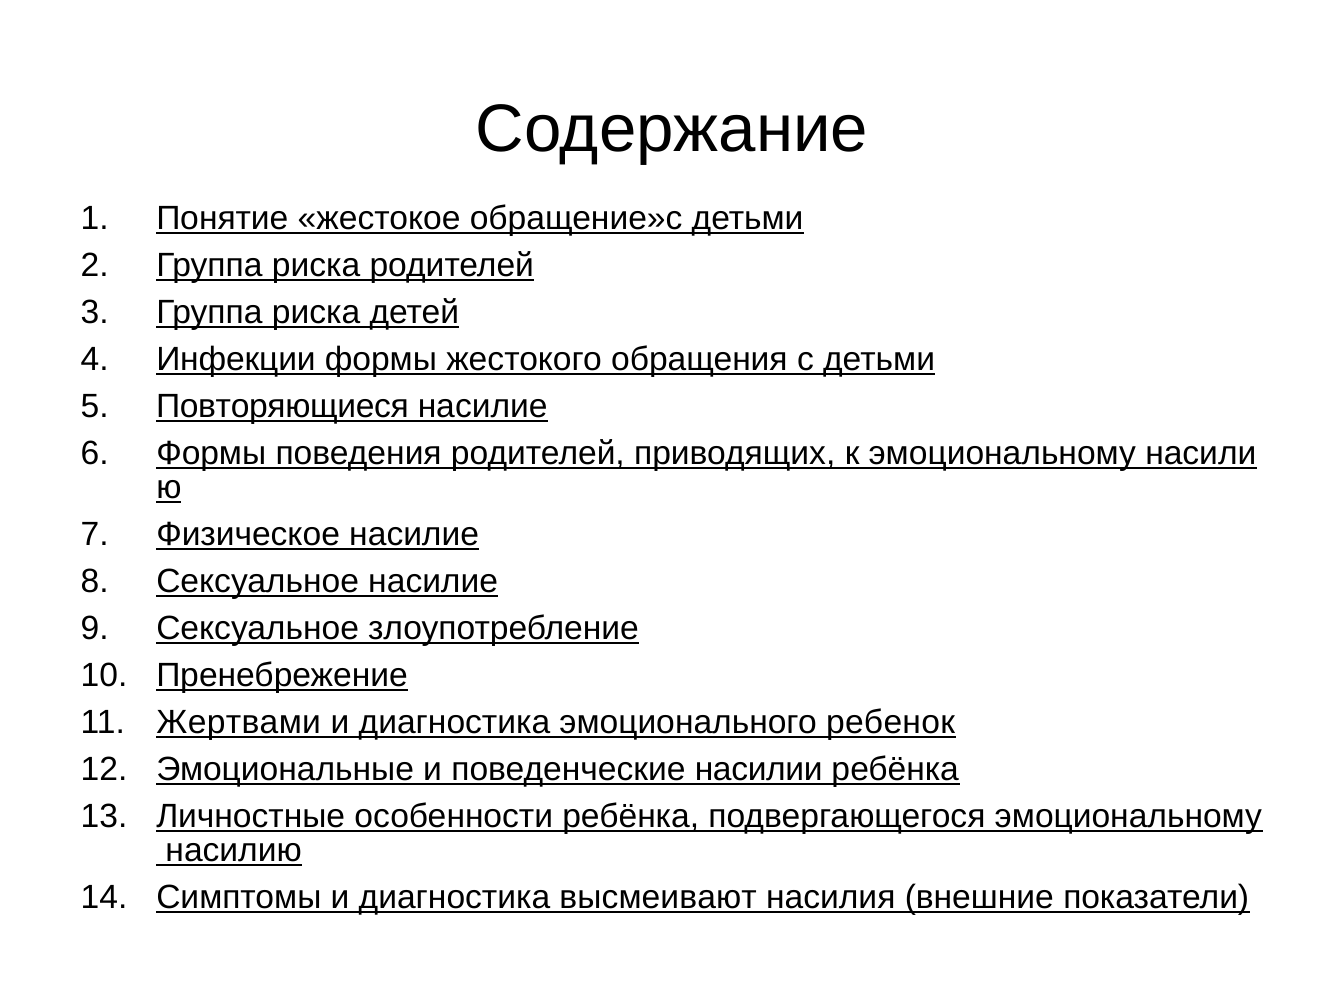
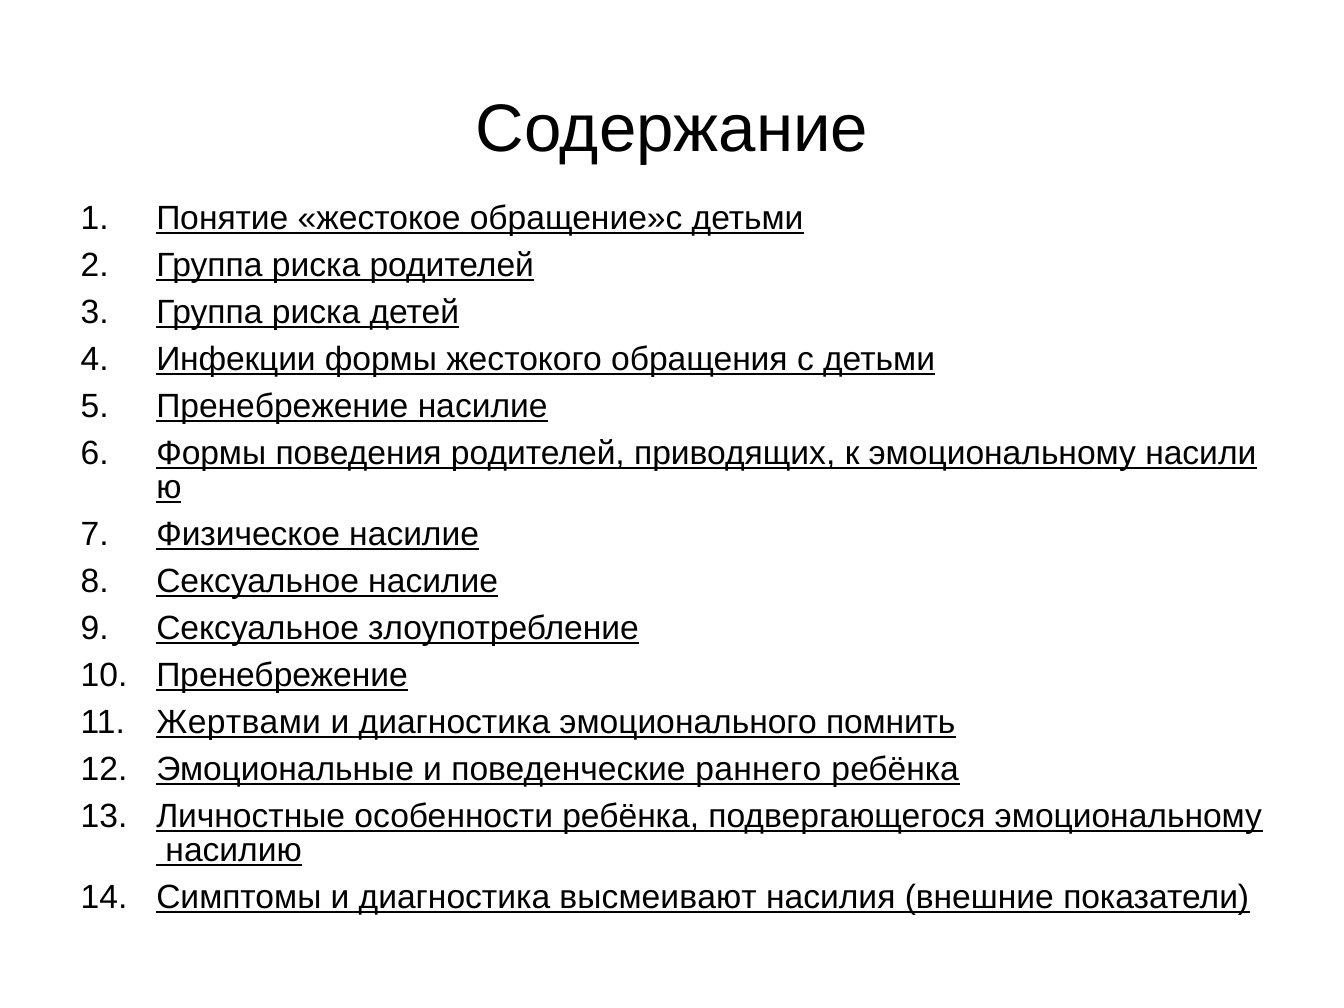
Повторяющиеся: Повторяющиеся -> Пренебрежение (282, 406)
ребенок: ребенок -> помнить (891, 722)
насилии: насилии -> раннего (758, 769)
